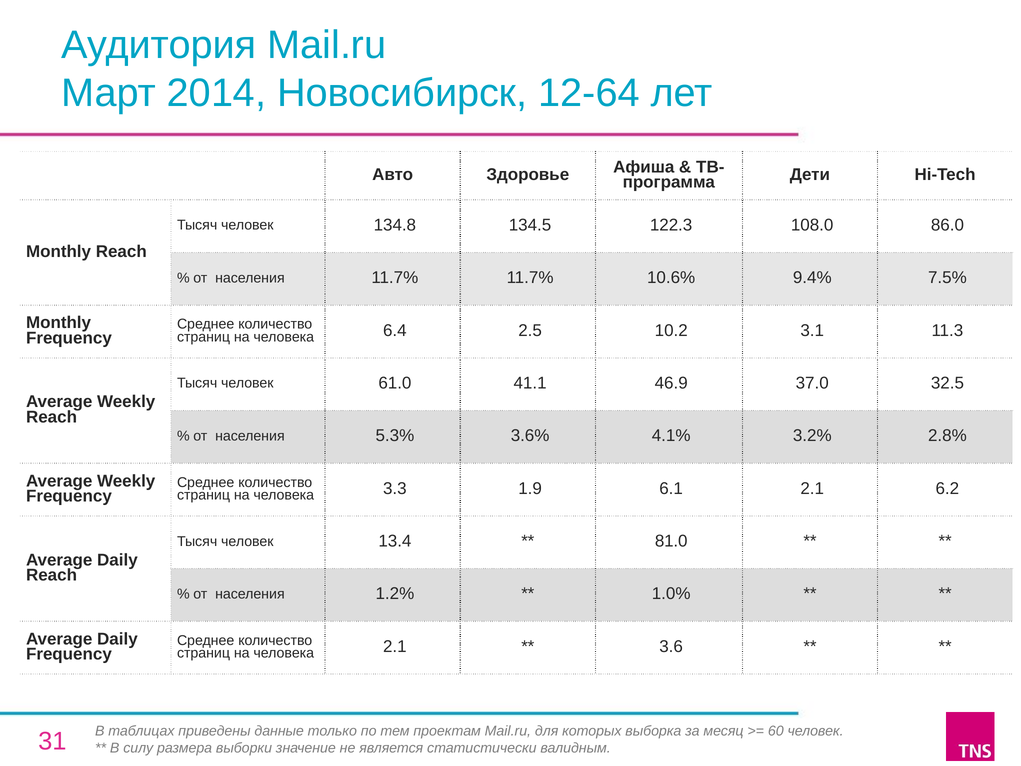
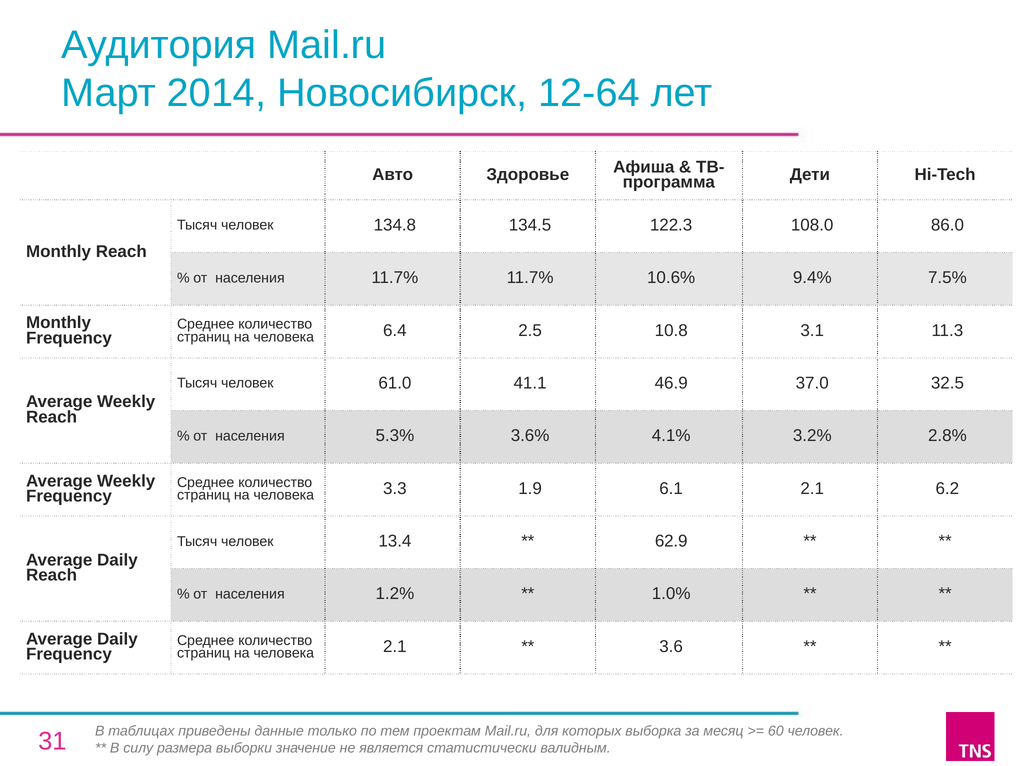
10.2: 10.2 -> 10.8 (671, 330)
81.0: 81.0 -> 62.9 (671, 541)
